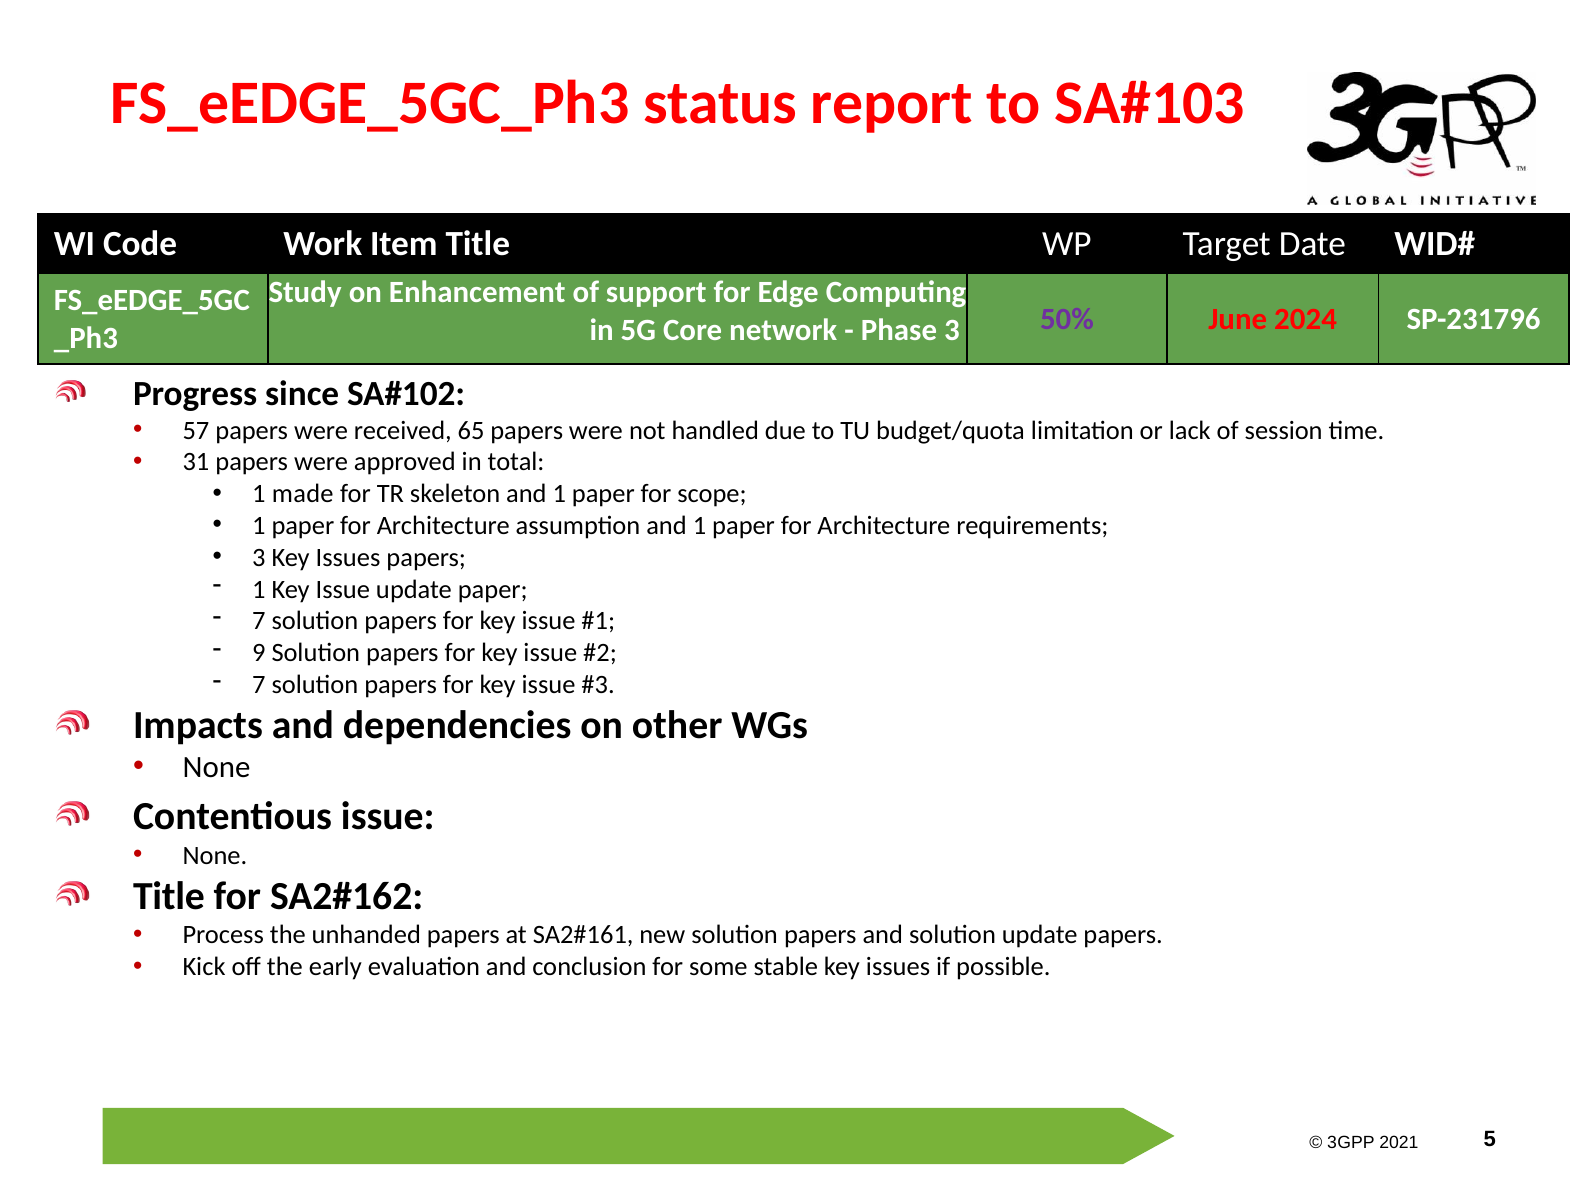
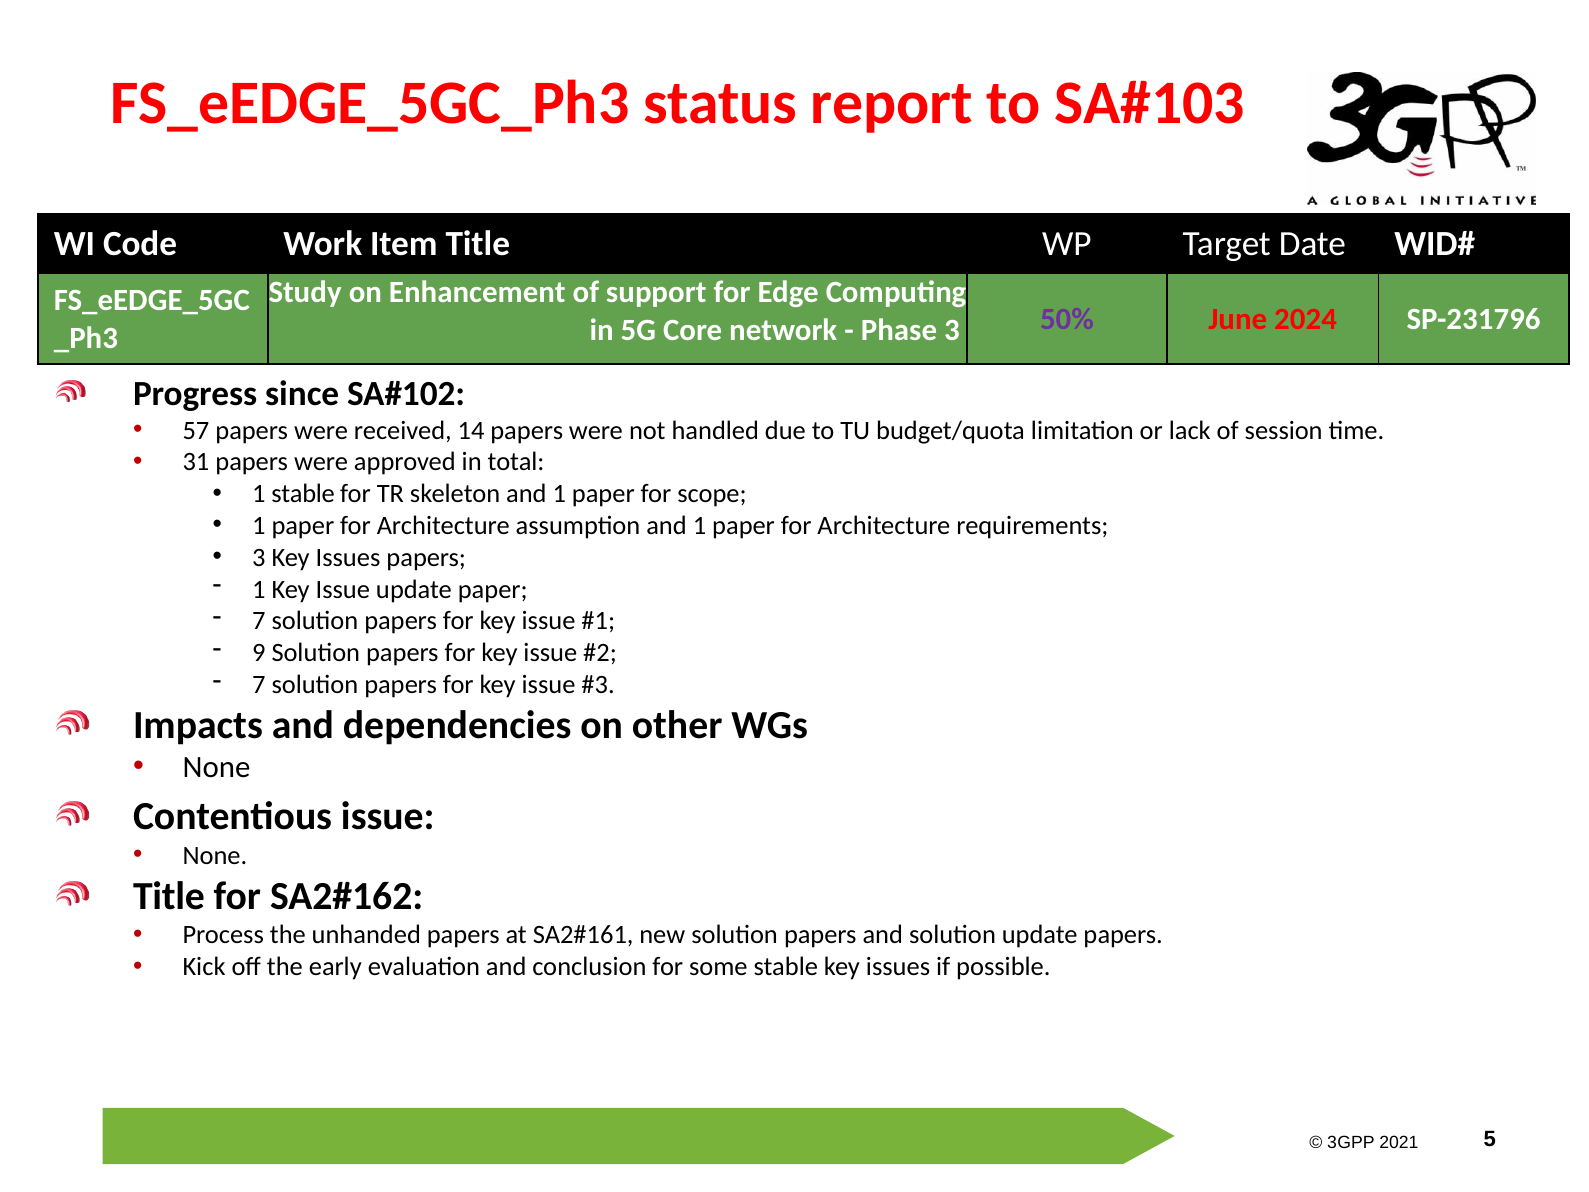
65: 65 -> 14 (471, 430)
1 made: made -> stable (303, 494)
